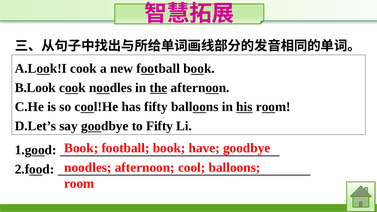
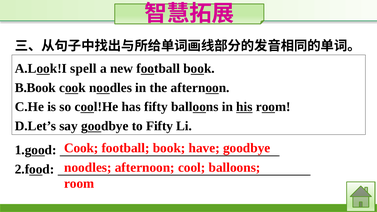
A.Look!I cook: cook -> spell (83, 69)
B.Look: B.Look -> B.Book (35, 88)
the underline: present -> none (159, 88)
Book: Book -> Cook (81, 148)
